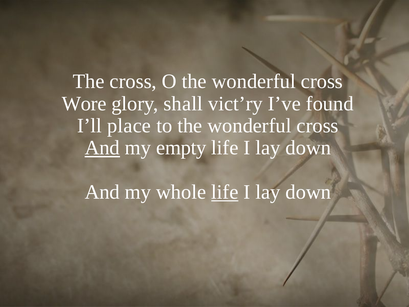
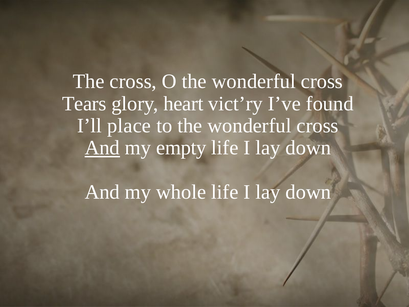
Wore: Wore -> Tears (84, 104)
shall: shall -> heart (183, 104)
life underline: present -> none (225, 192)
